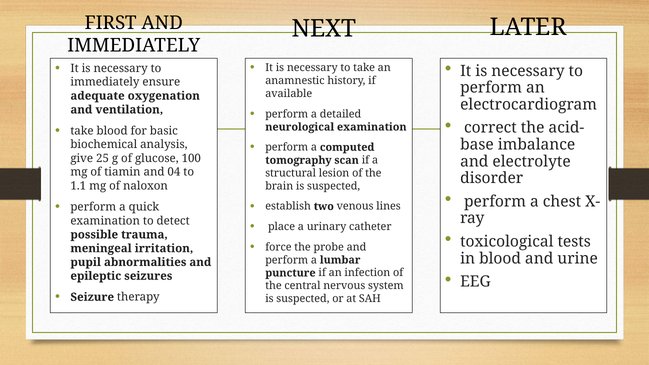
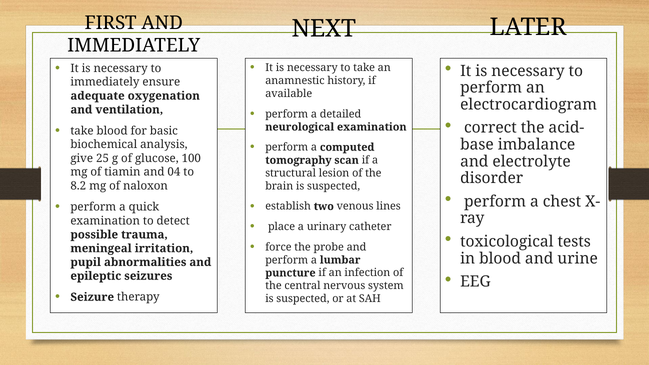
1.1: 1.1 -> 8.2 (78, 186)
